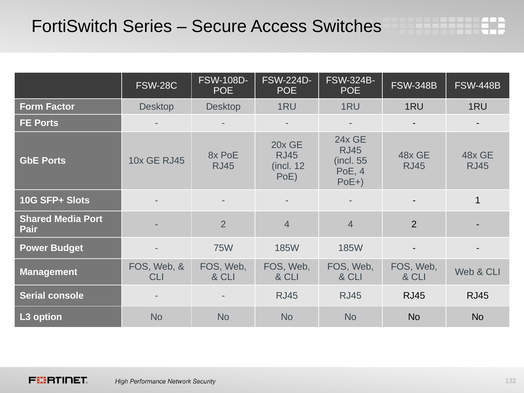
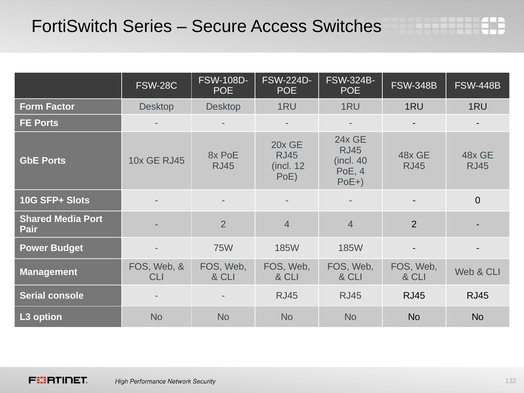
55: 55 -> 40 (362, 161)
1: 1 -> 0 (478, 200)
